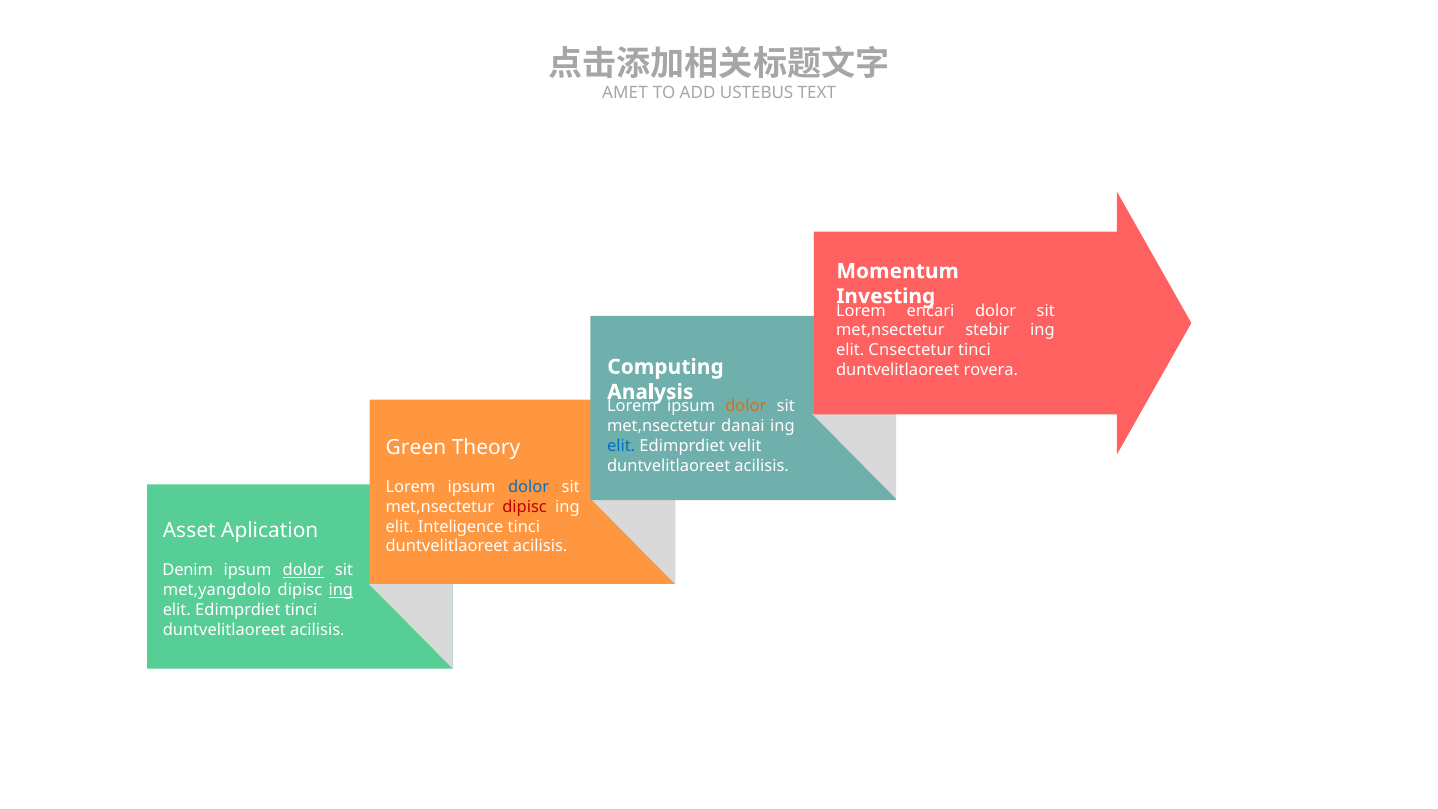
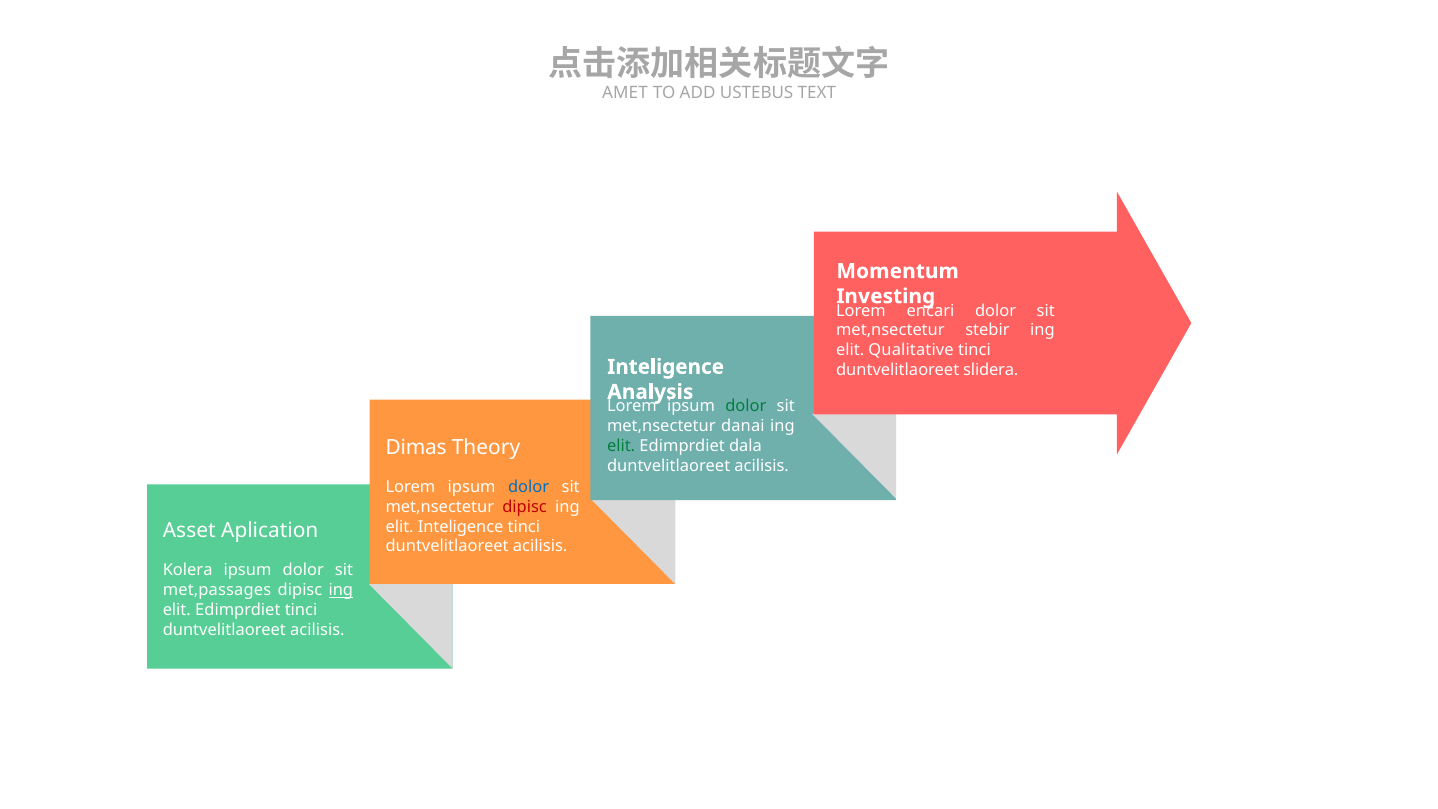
Cnsectetur: Cnsectetur -> Qualitative (911, 350)
Computing: Computing -> Inteligence (666, 367)
rovera: rovera -> slidera (991, 370)
dolor colour: orange -> green (746, 406)
elit colour: blue -> green (621, 446)
velit: velit -> dala (745, 446)
Green: Green -> Dimas (416, 448)
Denim: Denim -> Kolera (188, 570)
dolor underline: present -> none (303, 570)
met,yangdolo: met,yangdolo -> met,passages (217, 590)
